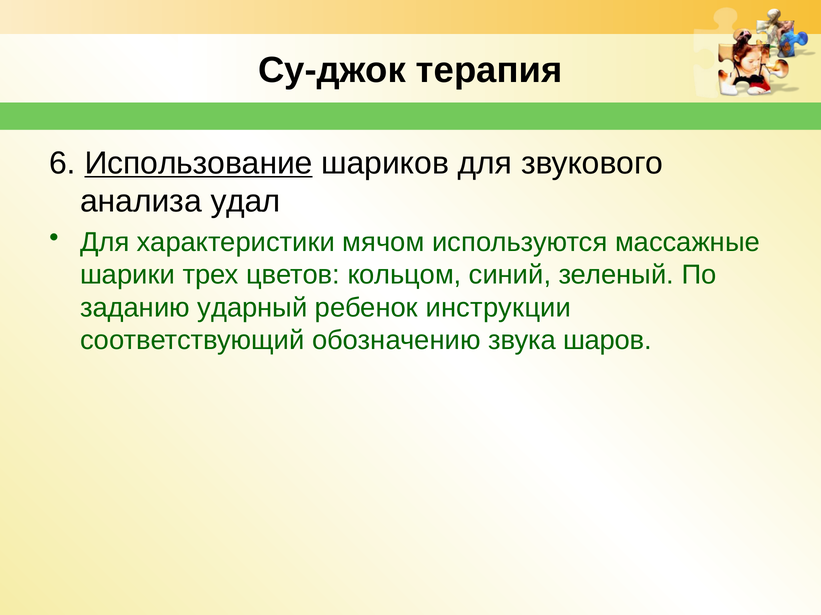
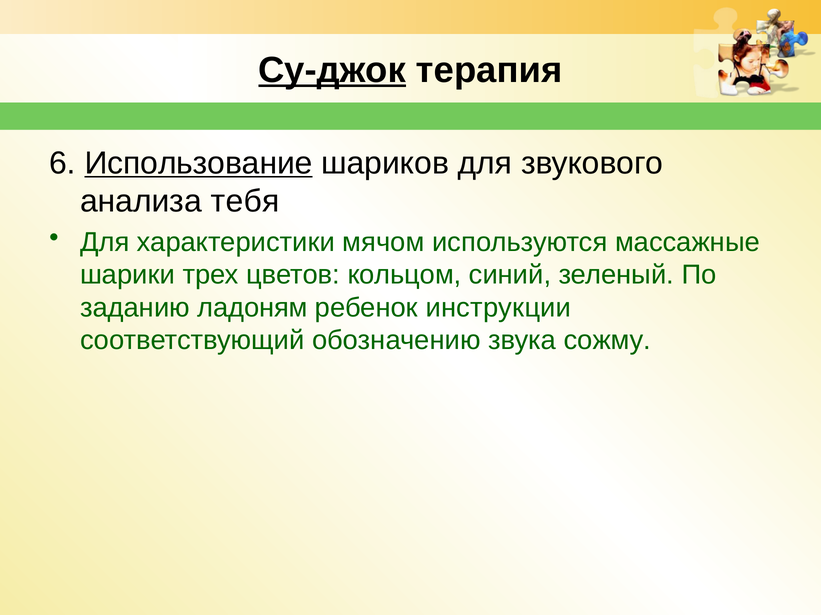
Су-джок underline: none -> present (332, 70)
удал: удал -> тебя (245, 202)
ударный: ударный -> ладоням (252, 308)
шаров: шаров -> сожму (607, 341)
